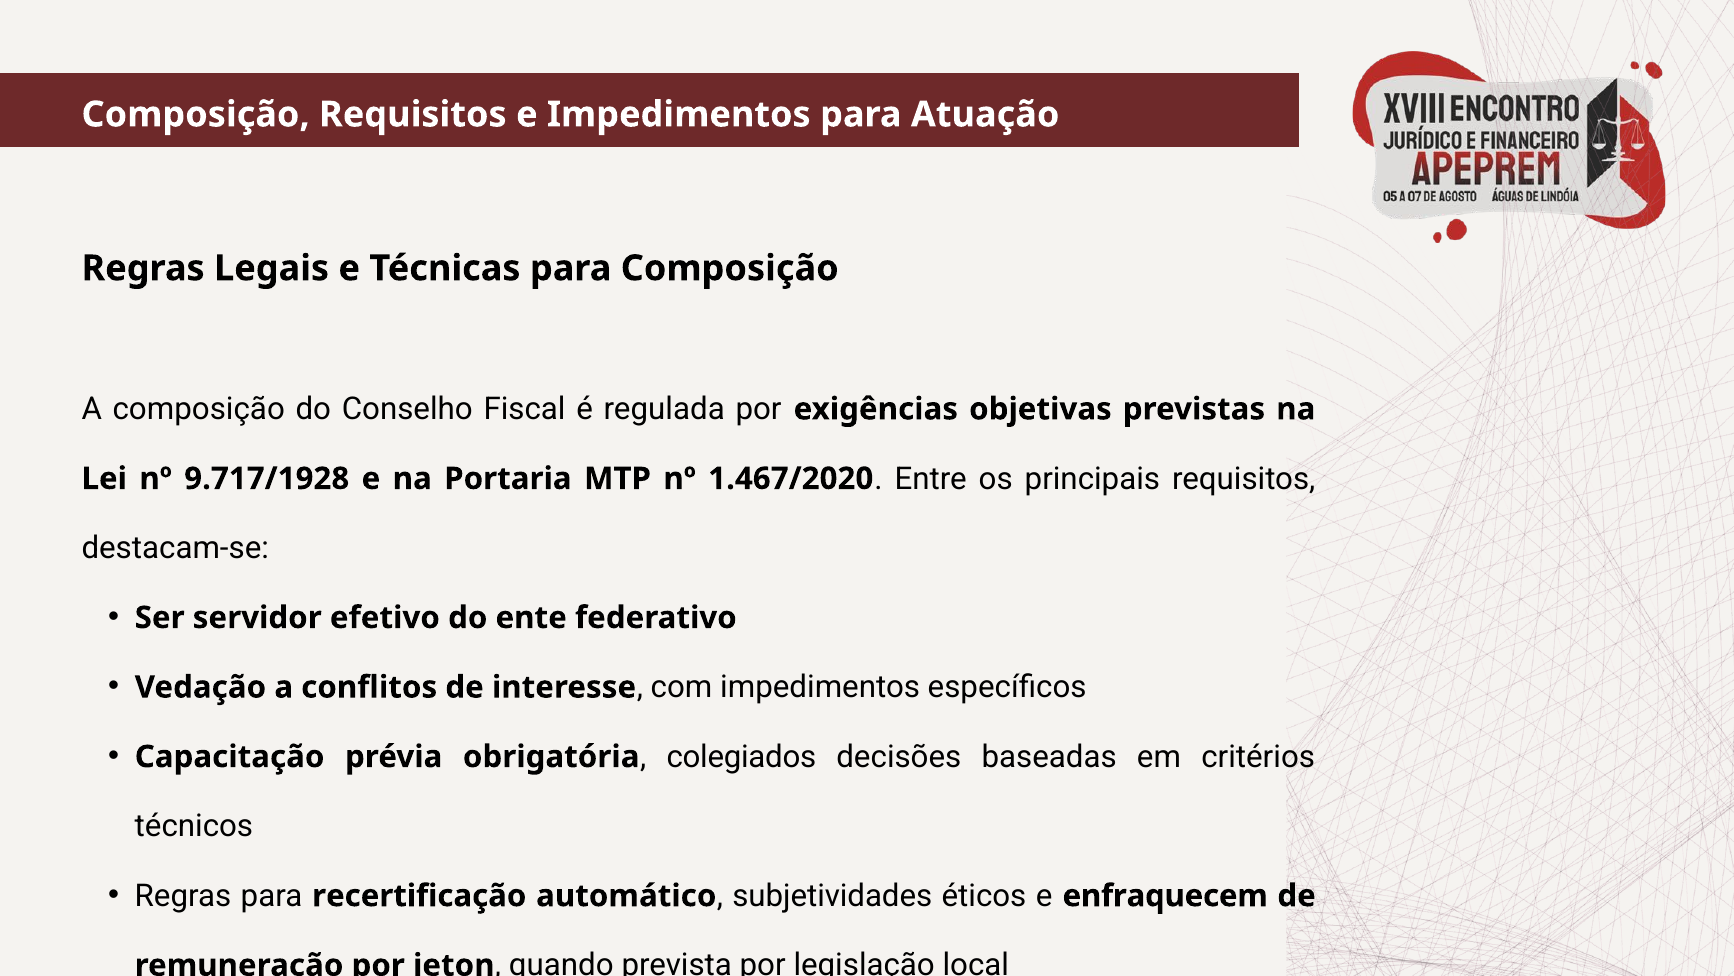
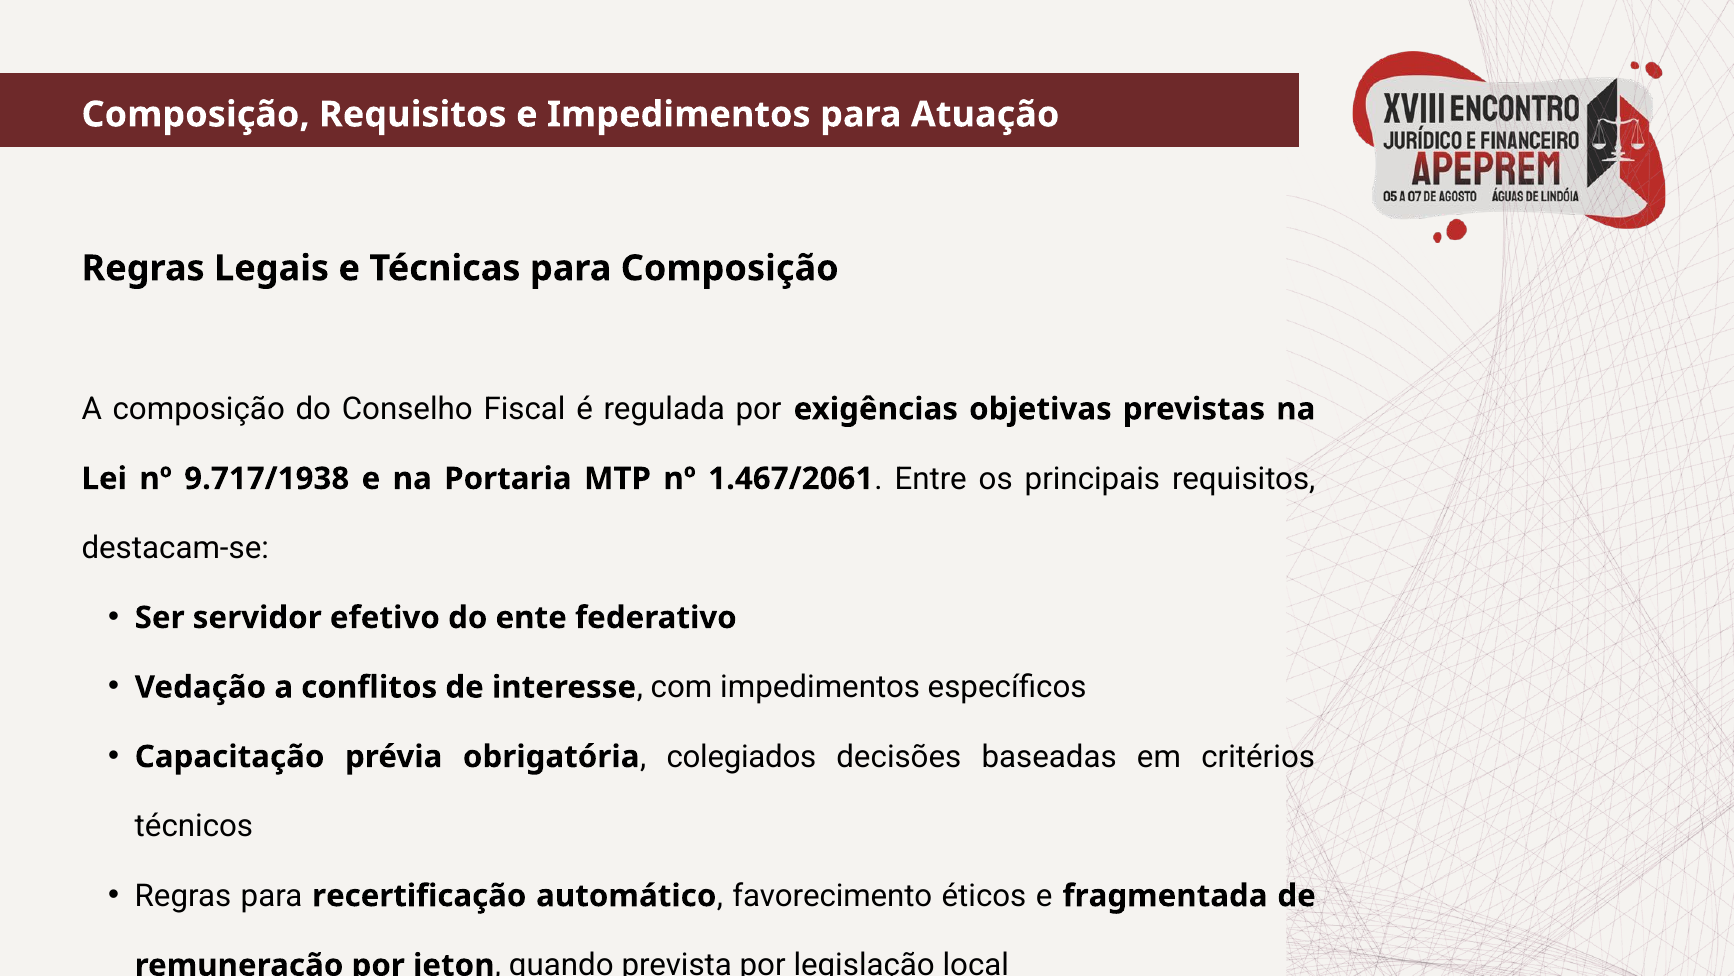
9.717/1928: 9.717/1928 -> 9.717/1938 (267, 478)
1.467/2020: 1.467/2020 -> 1.467/2061 (791, 478)
subjetividades: subjetividades -> favorecimento (832, 895)
enfraquecem: enfraquecem -> fragmentada (1165, 895)
